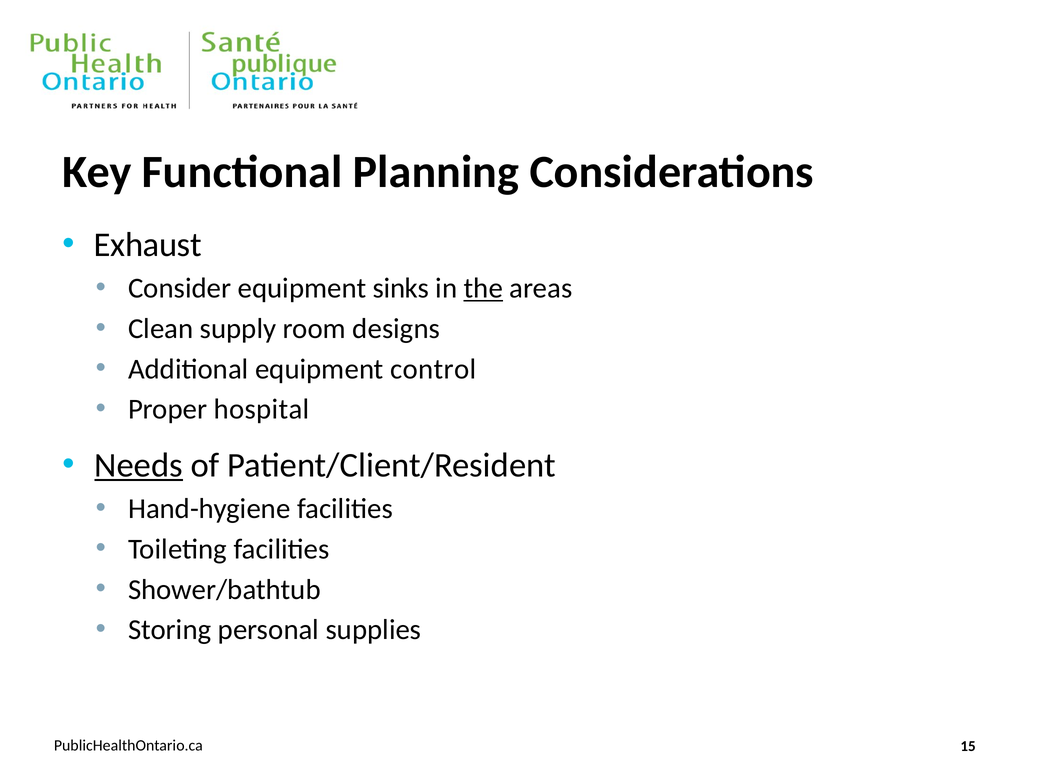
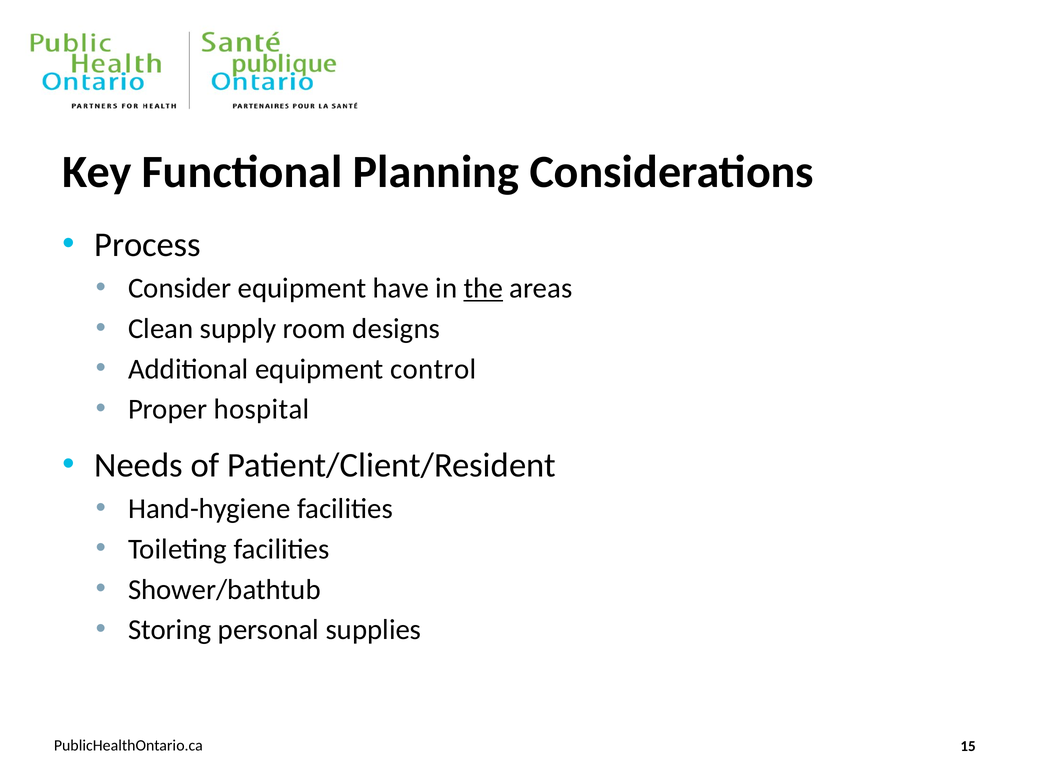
Exhaust: Exhaust -> Process (148, 245)
sinks: sinks -> have (401, 288)
Needs underline: present -> none (139, 465)
